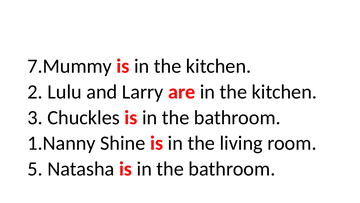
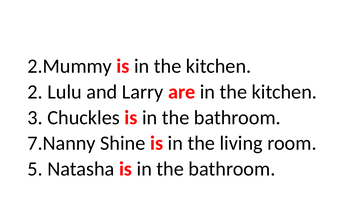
7.Mummy: 7.Mummy -> 2.Mummy (70, 66)
1.Nanny: 1.Nanny -> 7.Nanny (62, 143)
